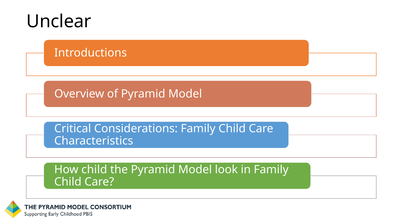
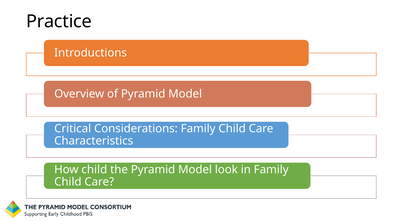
Unclear: Unclear -> Practice (59, 21)
